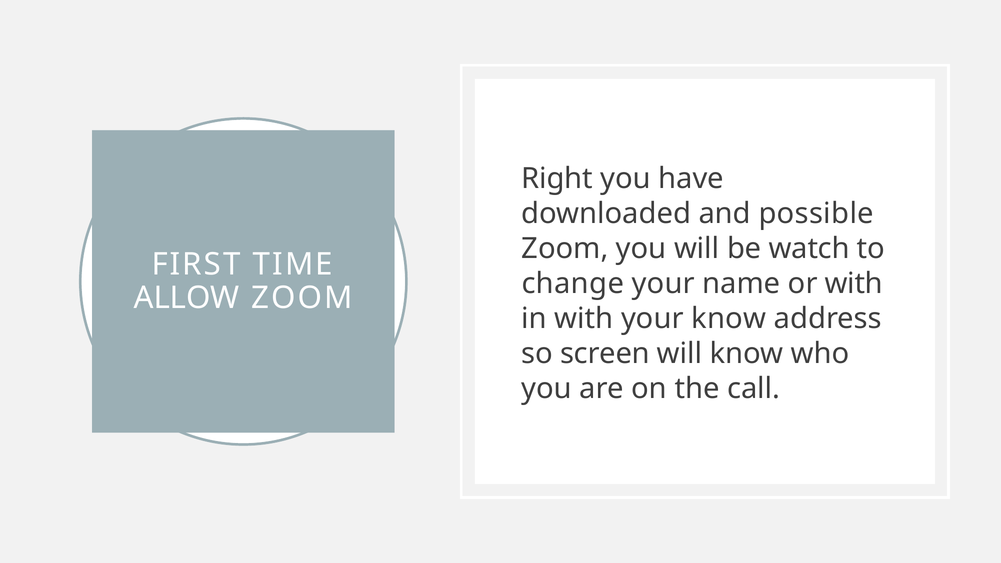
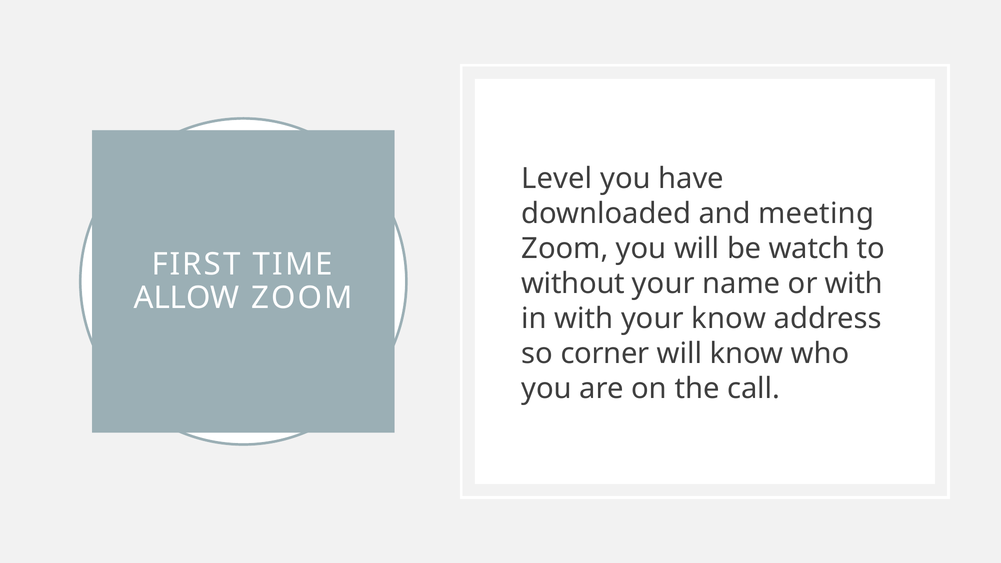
Right: Right -> Level (557, 179)
possible: possible -> meeting (816, 214)
change: change -> without (573, 284)
screen: screen -> corner (605, 353)
